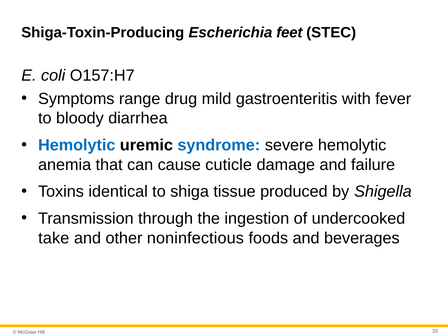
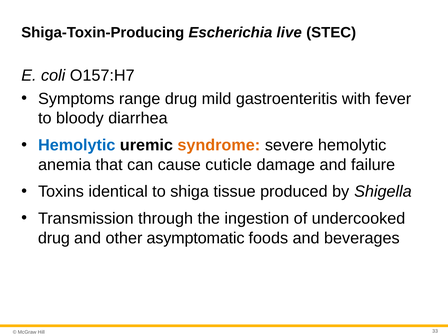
feet: feet -> live (289, 33)
syndrome colour: blue -> orange (219, 145)
take: take -> drug (54, 238)
noninfectious: noninfectious -> asymptomatic (196, 238)
